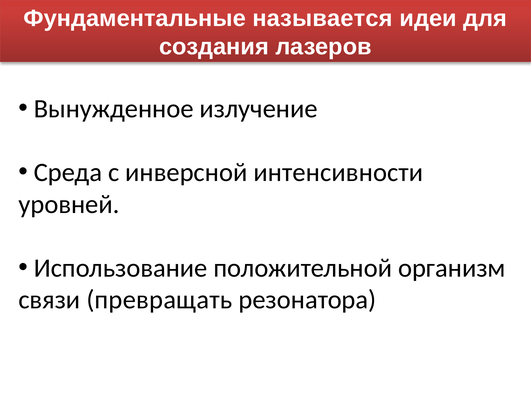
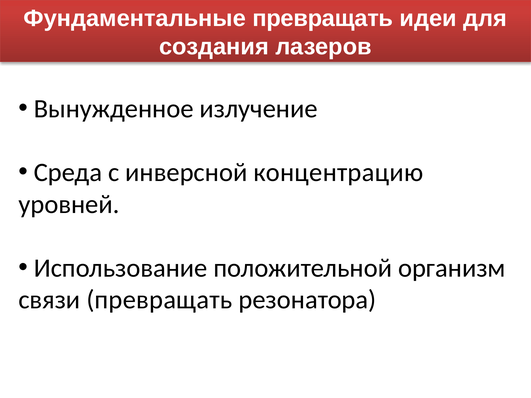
Фундаментальные называется: называется -> превращать (323, 18)
интенсивности: интенсивности -> концентрацию (338, 173)
